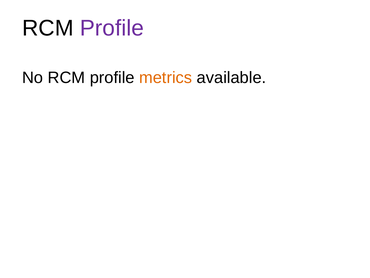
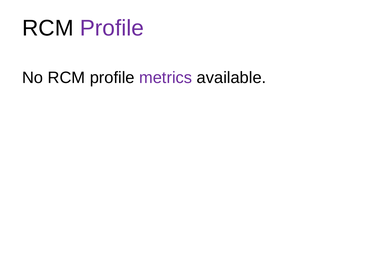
metrics colour: orange -> purple (166, 78)
